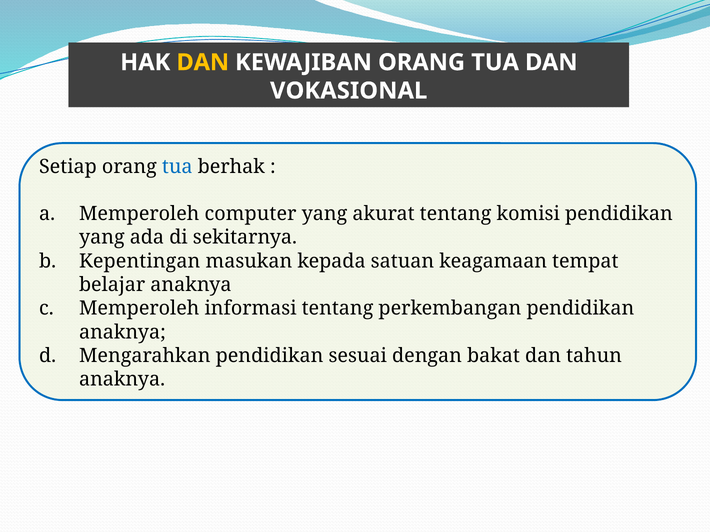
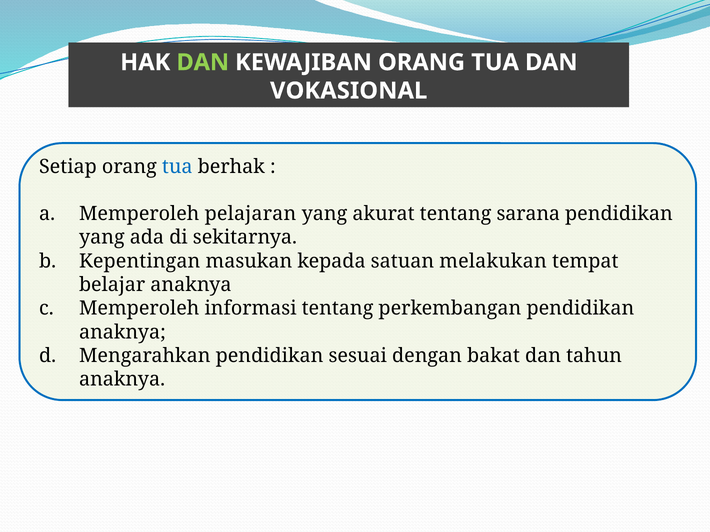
DAN colour: yellow -> light green (203, 62)
computer: computer -> pelajaran (250, 214)
komisi: komisi -> sarana (528, 214)
keagamaan: keagamaan -> melakukan (493, 261)
